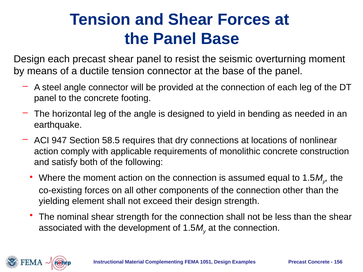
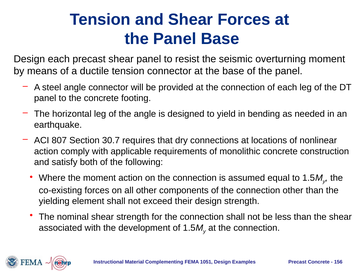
947: 947 -> 807 (59, 141)
58.5: 58.5 -> 30.7 (111, 141)
